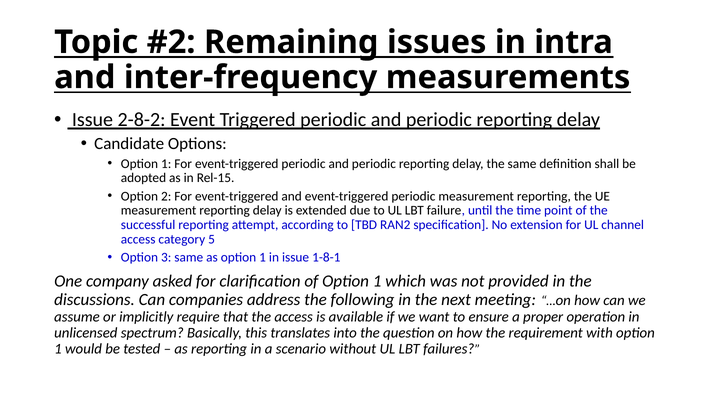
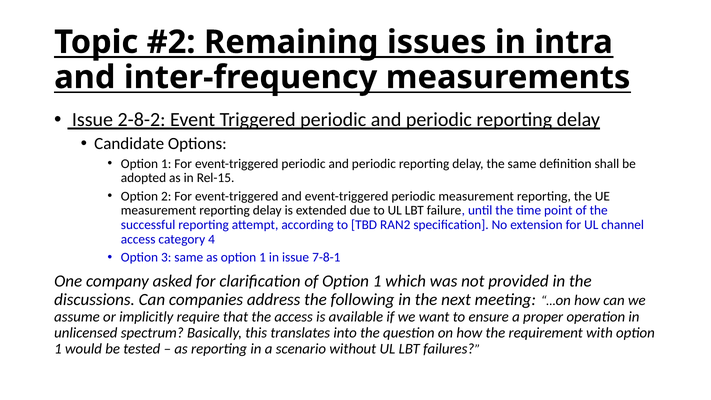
5: 5 -> 4 (212, 239)
1-8-1: 1-8-1 -> 7-8-1 (326, 257)
